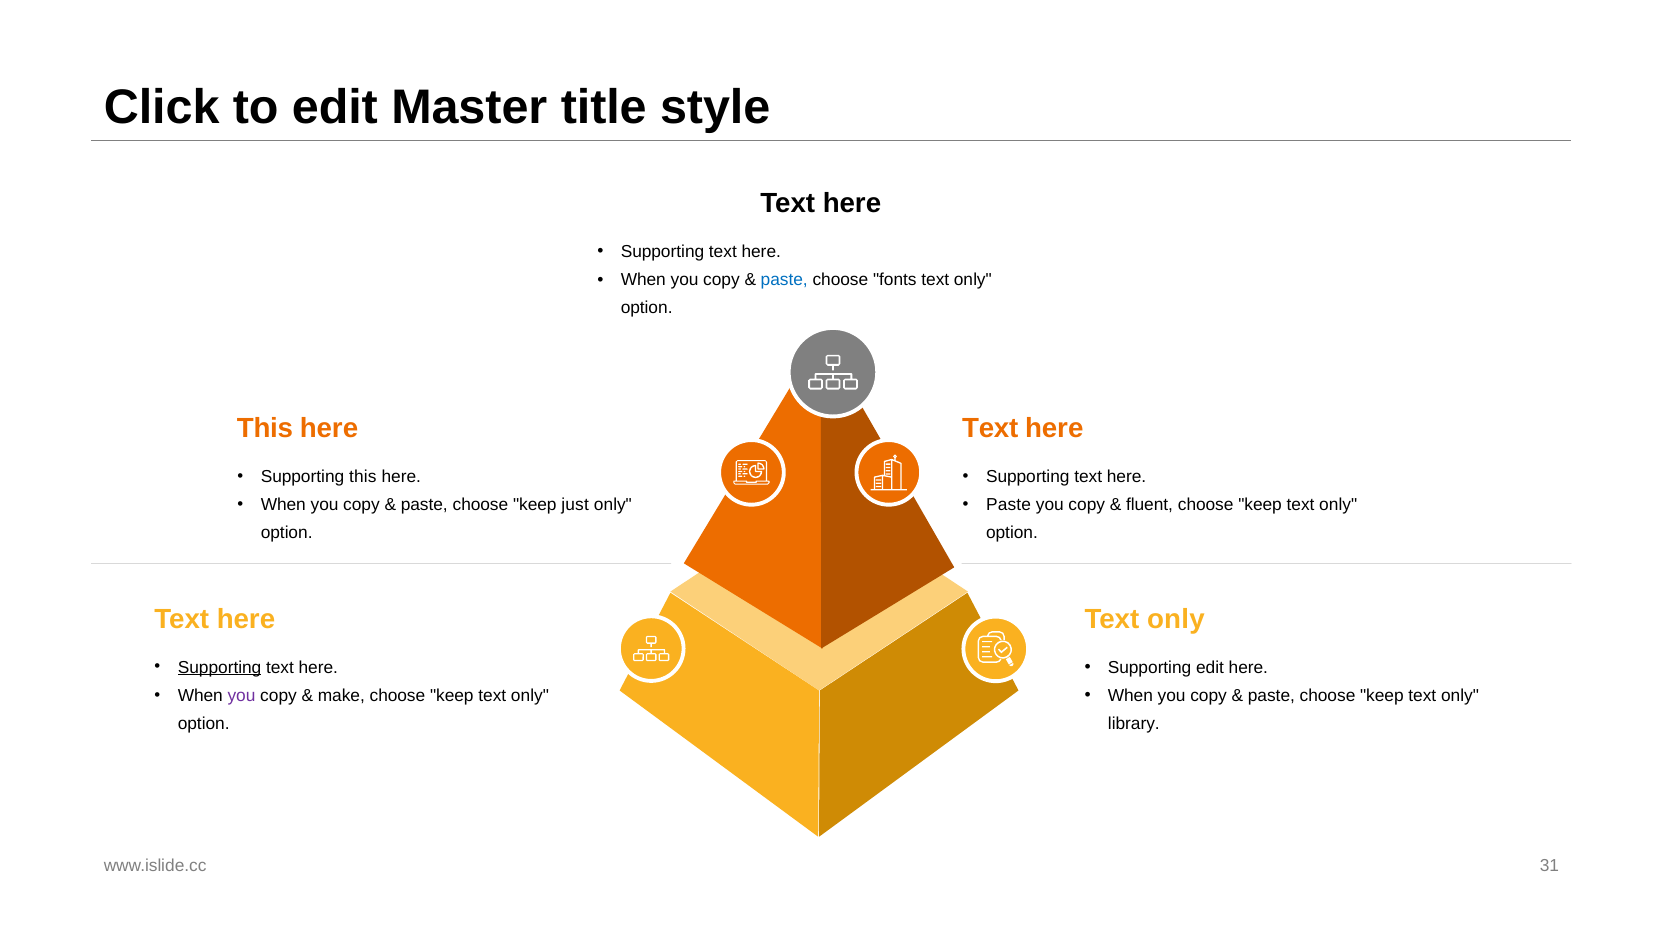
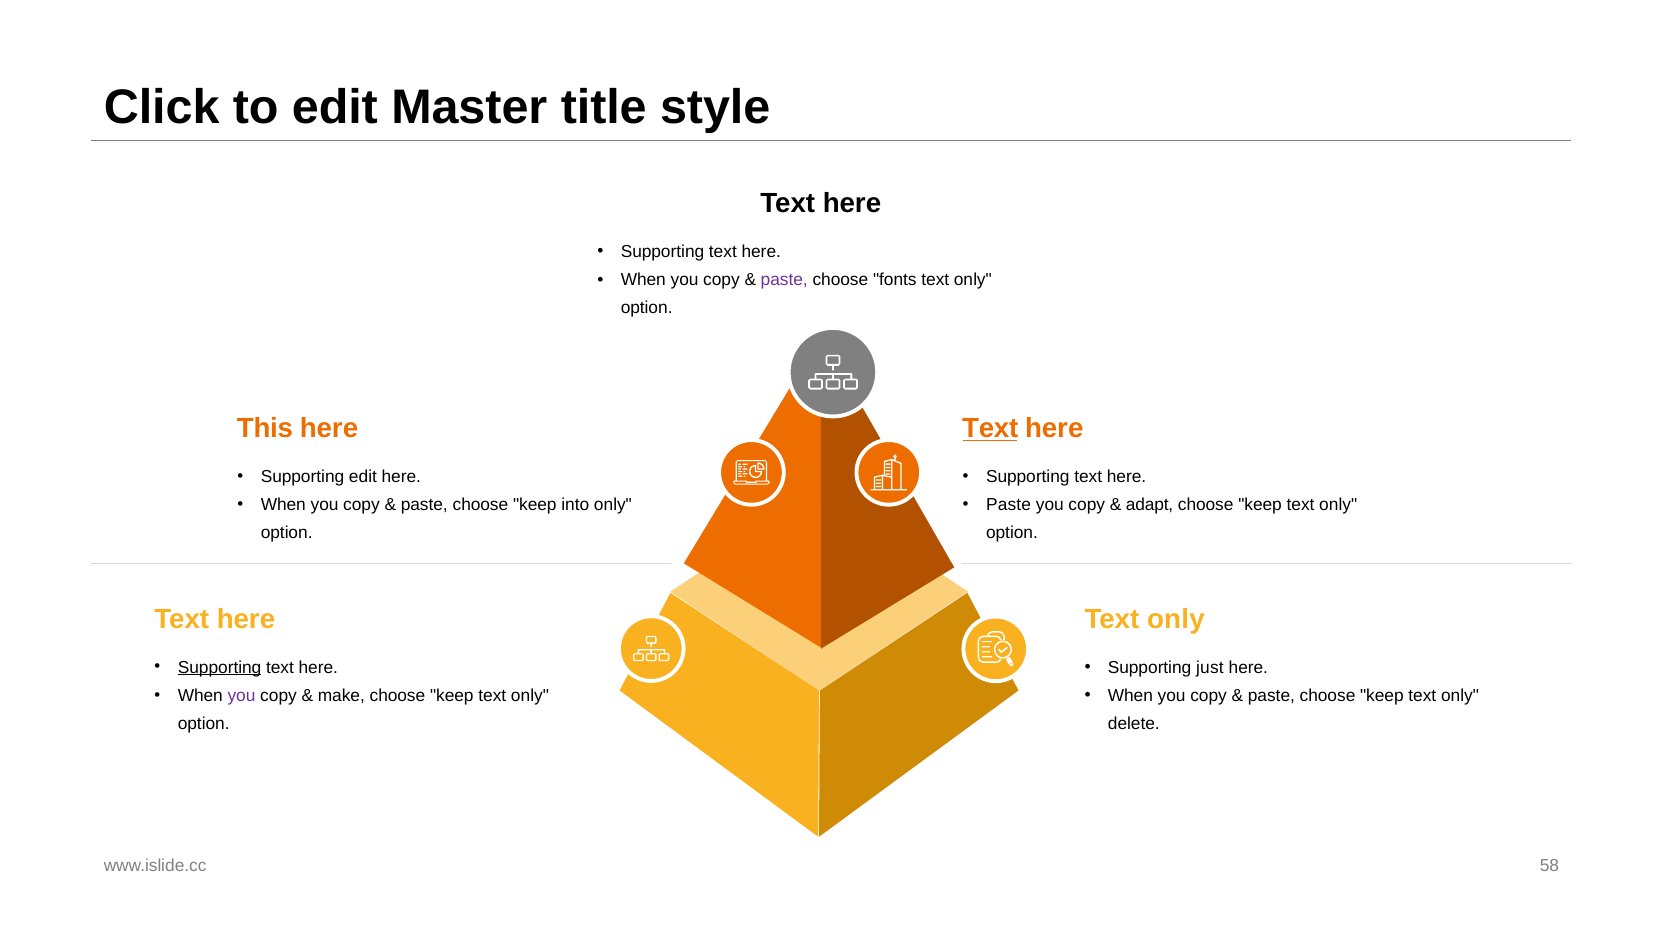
paste colour: blue -> purple (784, 280)
Text underline: none -> present (990, 429)
Supporting this: this -> edit (363, 477)
just: just -> into (575, 505)
fluent: fluent -> adapt (1150, 505)
Supporting edit: edit -> just (1210, 668)
library: library -> delete (1134, 724)
31: 31 -> 58 (1549, 866)
